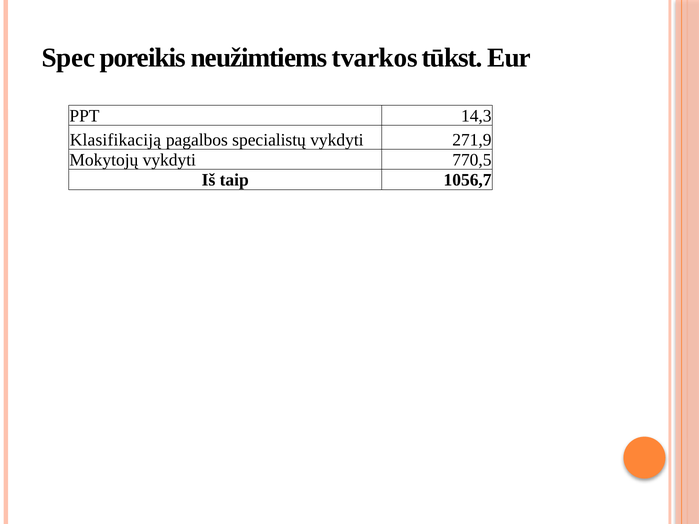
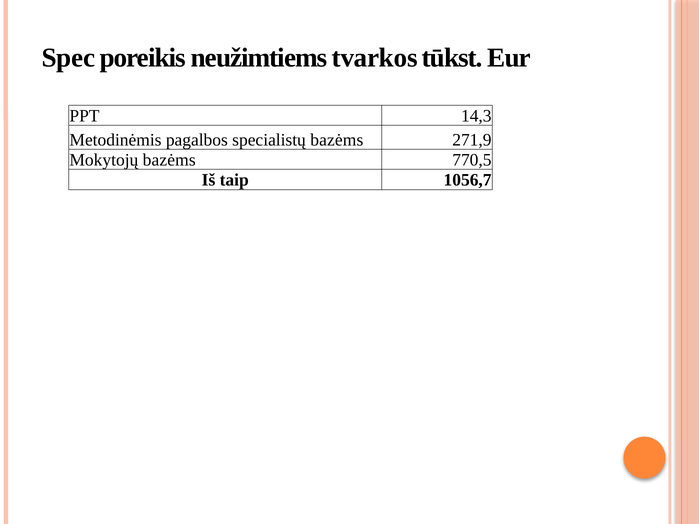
Klasifikaciją: Klasifikaciją -> Metodinėmis (116, 140)
specialistų vykdyti: vykdyti -> bazėms (337, 140)
Mokytojų vykdyti: vykdyti -> bazėms (169, 160)
